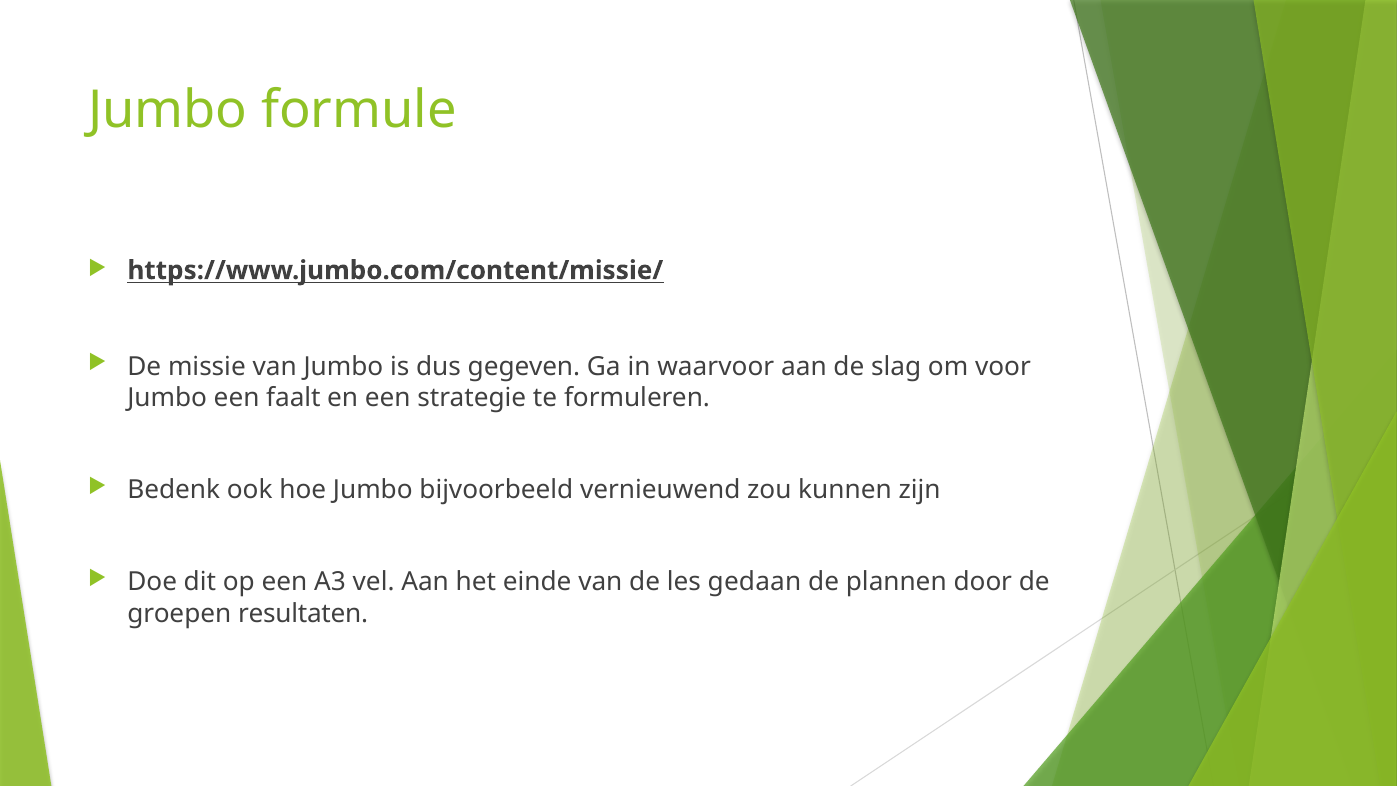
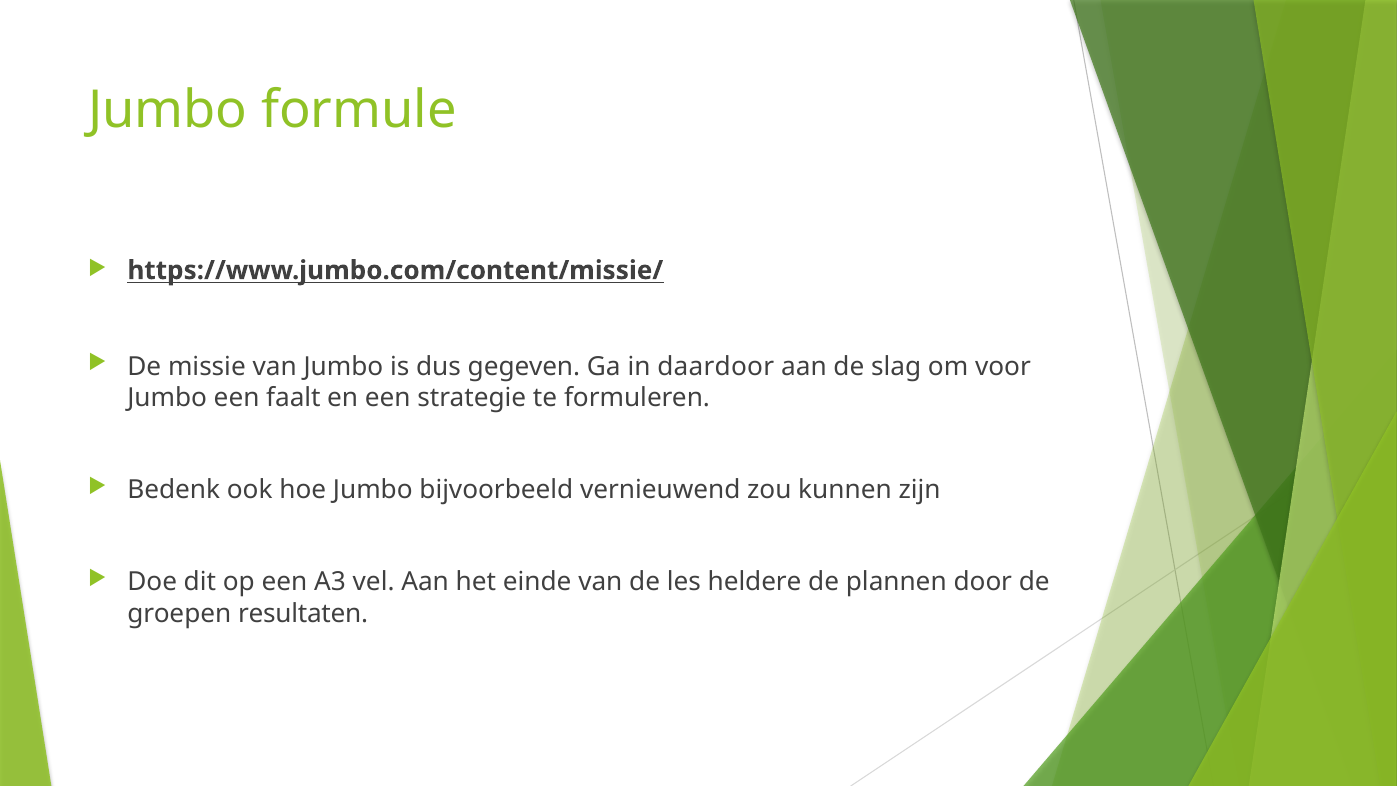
waarvoor: waarvoor -> daardoor (716, 367)
gedaan: gedaan -> heldere (755, 582)
